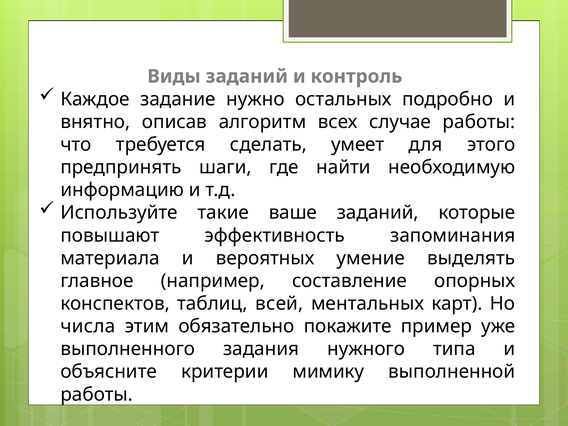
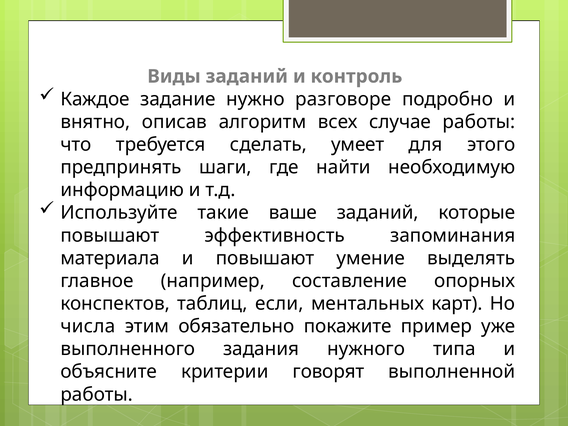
остальных: остальных -> разговоре (343, 99)
и вероятных: вероятных -> повышают (265, 258)
всей: всей -> если (279, 304)
мимику: мимику -> говорят (328, 372)
